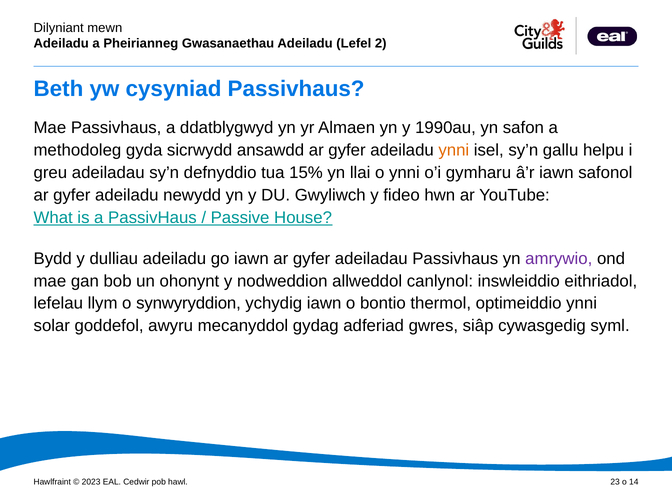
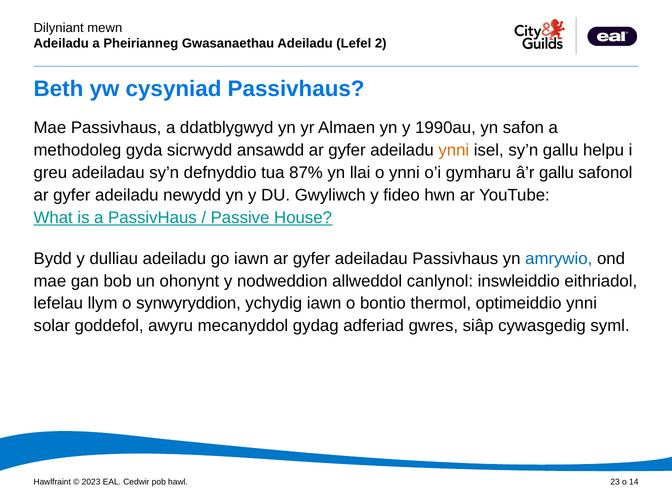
15%: 15% -> 87% (306, 173)
â’r iawn: iawn -> gallu (556, 173)
amrywio colour: purple -> blue (559, 259)
